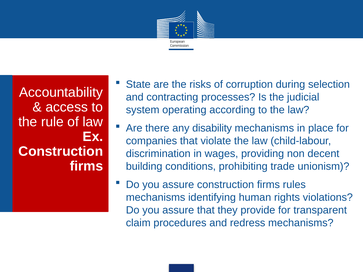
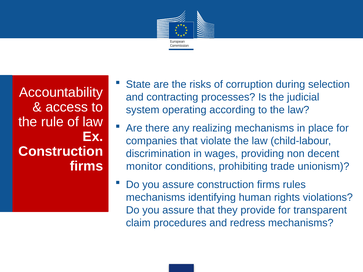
disability: disability -> realizing (212, 128)
building: building -> monitor (144, 166)
